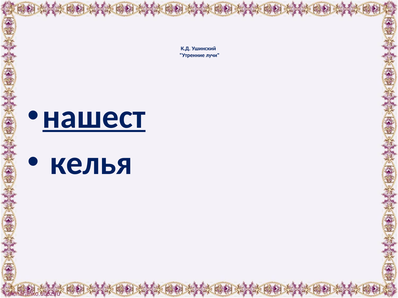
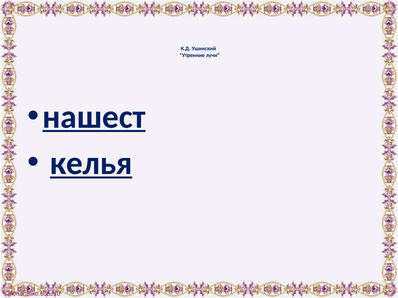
келья underline: none -> present (91, 163)
